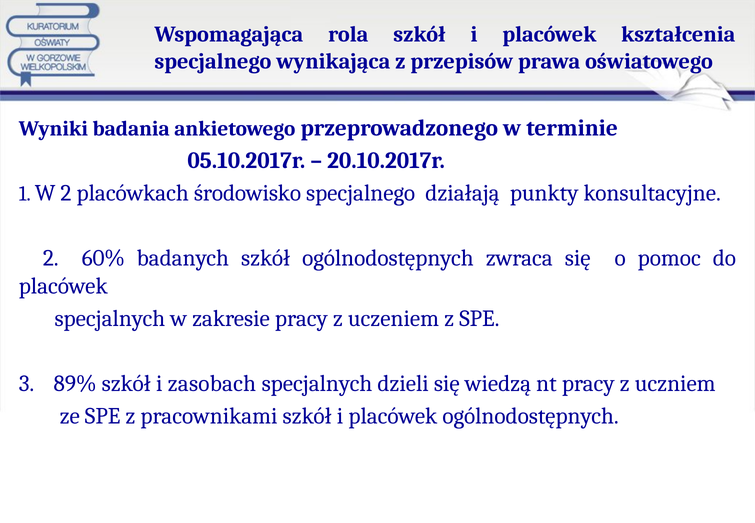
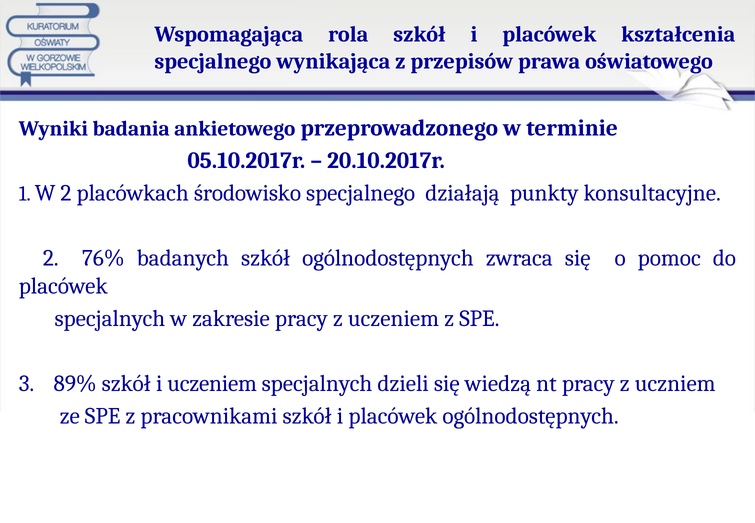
60%: 60% -> 76% (103, 258)
i zasobach: zasobach -> uczeniem (212, 383)
